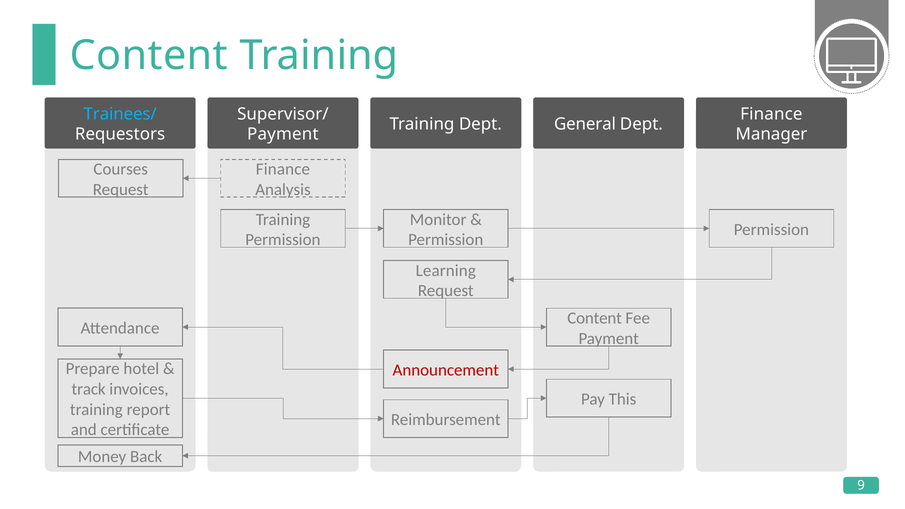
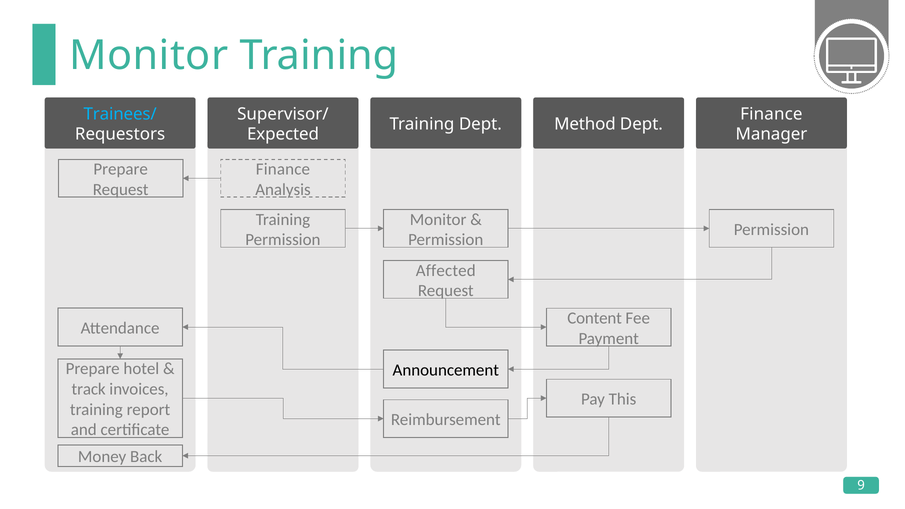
Content: Content -> Monitor (149, 56)
General: General -> Method (585, 124)
Payment: Payment -> Expected (283, 134)
Courses: Courses -> Prepare (121, 169)
Learning: Learning -> Affected (446, 270)
Announcement colour: red -> black (446, 370)
